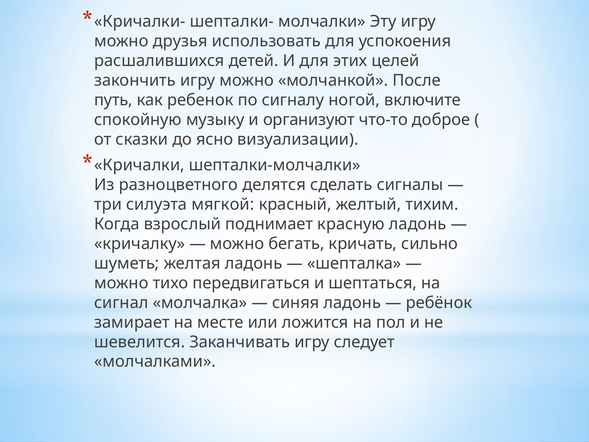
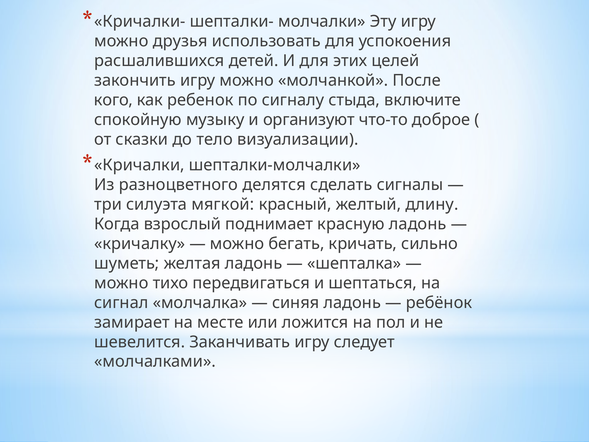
путь: путь -> кого (113, 100)
ногой: ногой -> стыда (354, 100)
ясно: ясно -> тело (215, 139)
тихим: тихим -> длину (432, 204)
